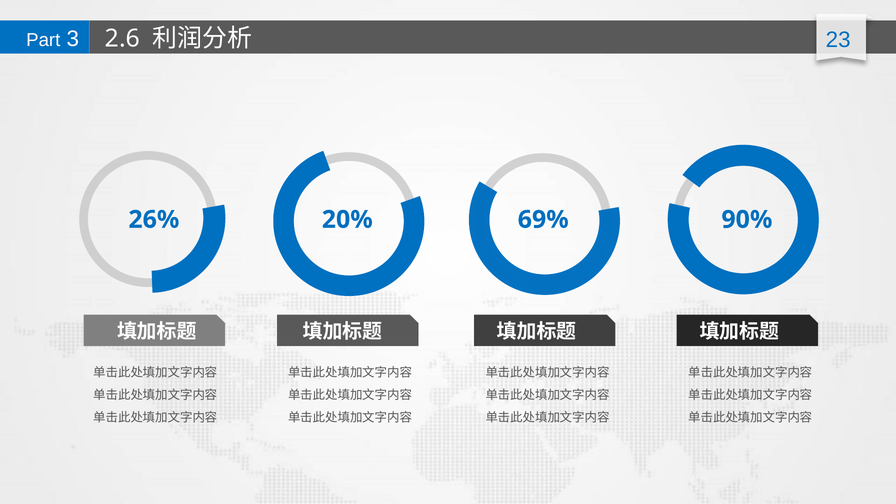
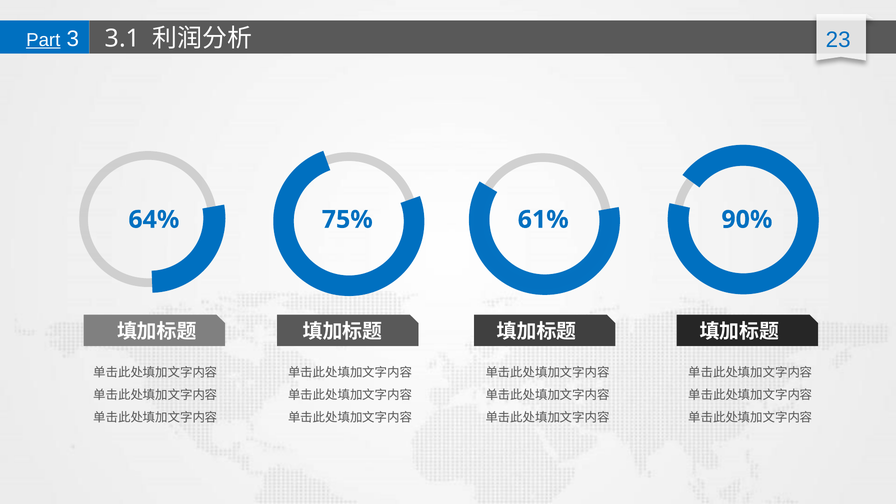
2.6: 2.6 -> 3.1 (122, 38)
Part underline: none -> present (43, 40)
26%: 26% -> 64% (154, 220)
20%: 20% -> 75% (347, 220)
69%: 69% -> 61% (543, 220)
